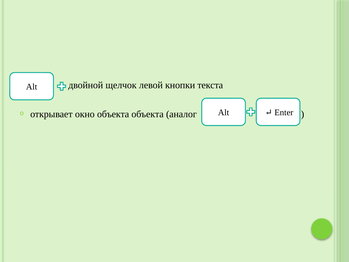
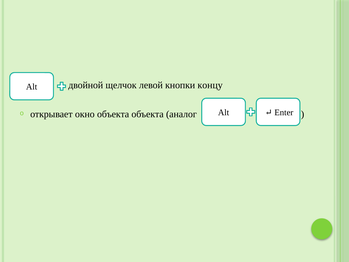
текста: текста -> концу (210, 85)
